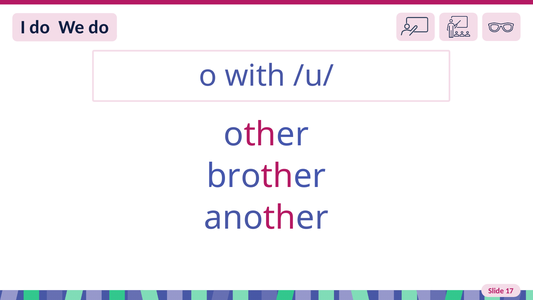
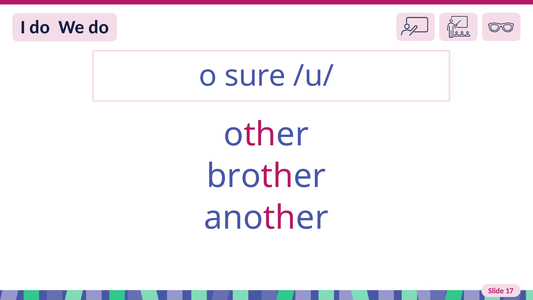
with: with -> sure (255, 76)
